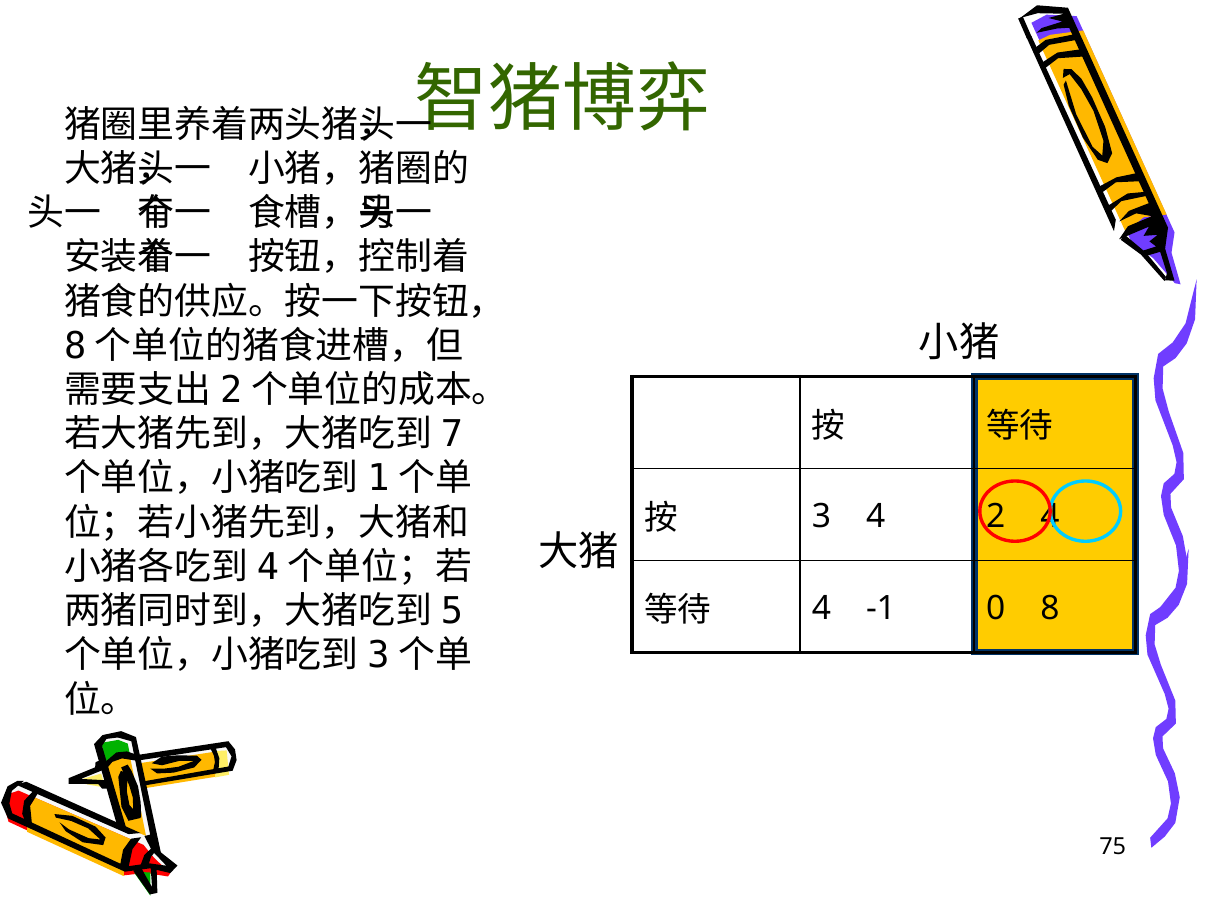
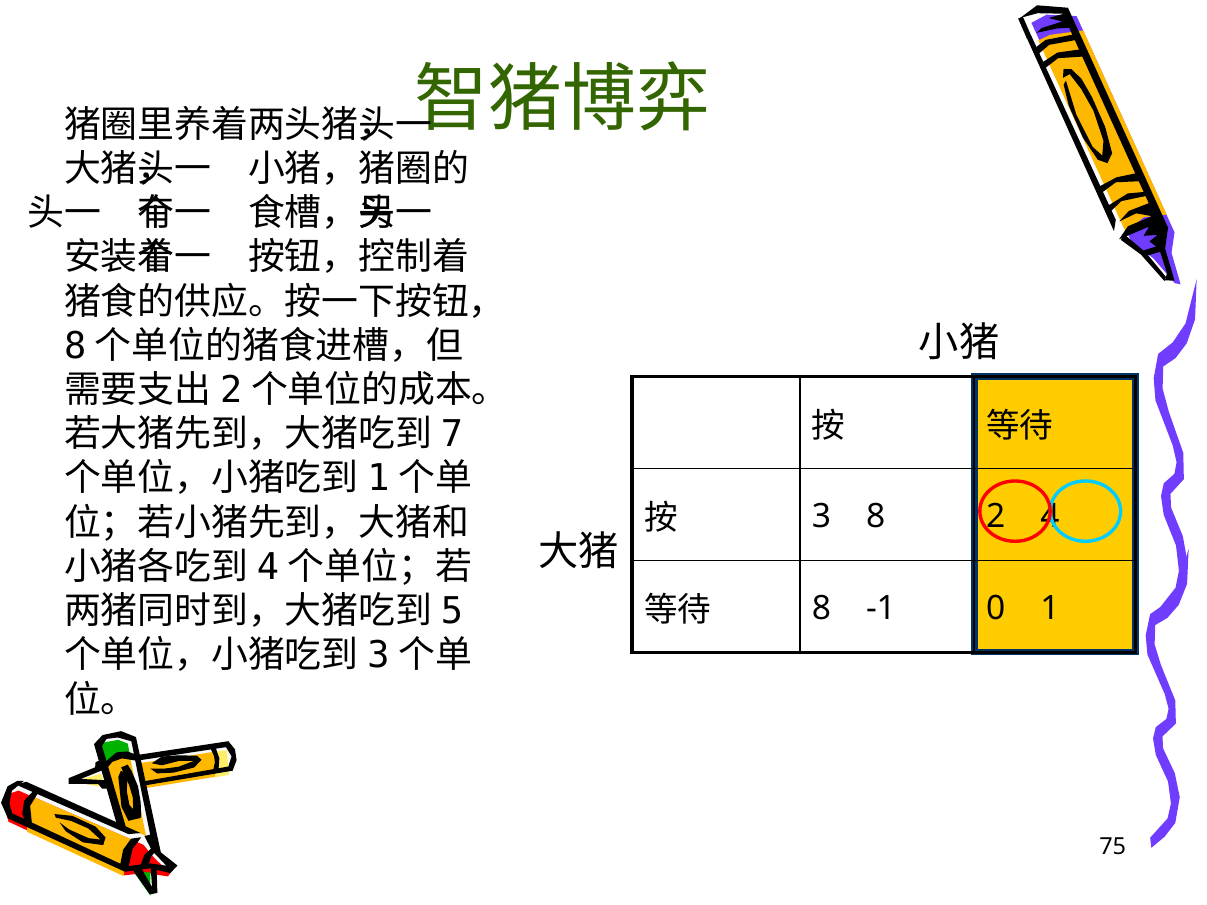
3 4: 4 -> 8 (876, 517)
4: 4 -> 8 (822, 609)
8: 8 -> 1 (1050, 609)
